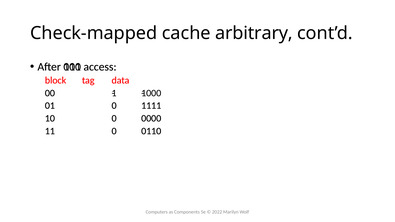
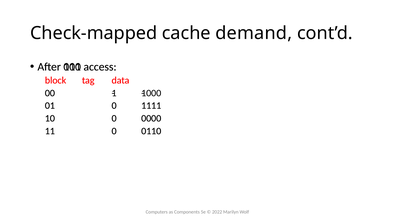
arbitrary: arbitrary -> demand (254, 33)
